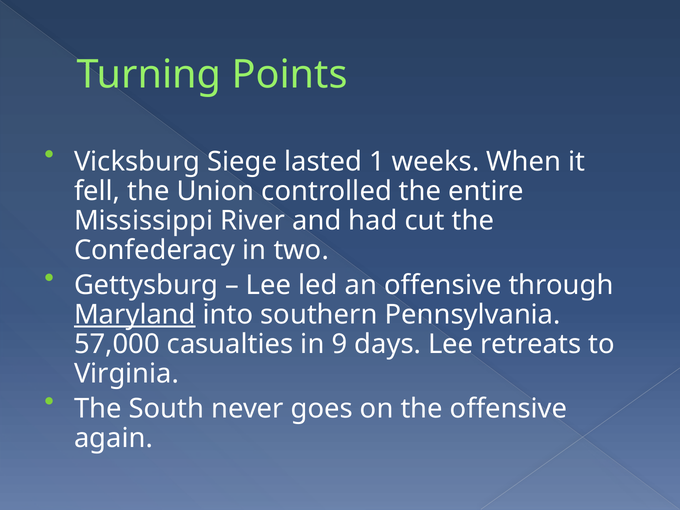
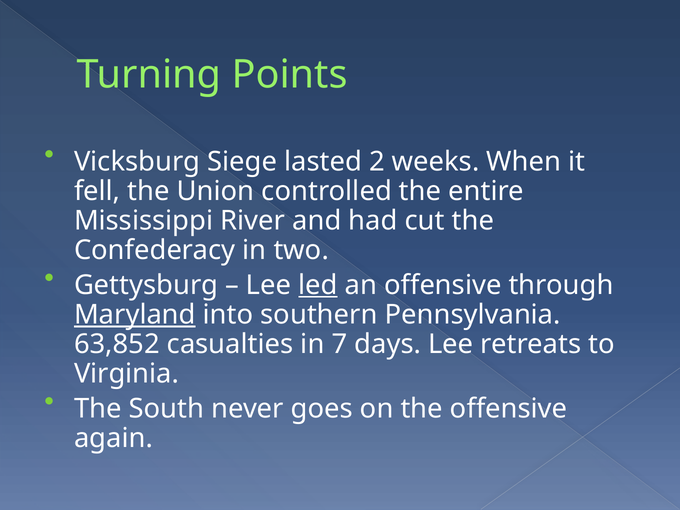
1: 1 -> 2 (377, 162)
led underline: none -> present (318, 285)
57,000: 57,000 -> 63,852 (117, 344)
9: 9 -> 7 (339, 344)
